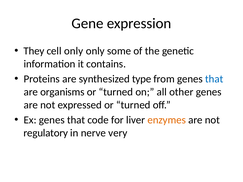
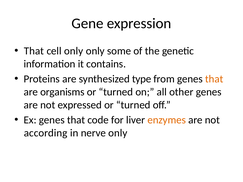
They: They -> That (34, 51)
that colour: blue -> orange (214, 79)
regulatory: regulatory -> according (46, 133)
nerve very: very -> only (118, 133)
